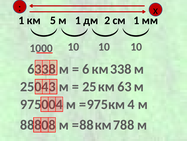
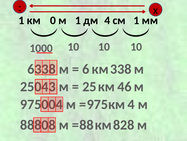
5: 5 -> 0 (53, 20)
дм 2: 2 -> 4 (107, 20)
63: 63 -> 46 (124, 86)
788: 788 -> 828 (124, 124)
